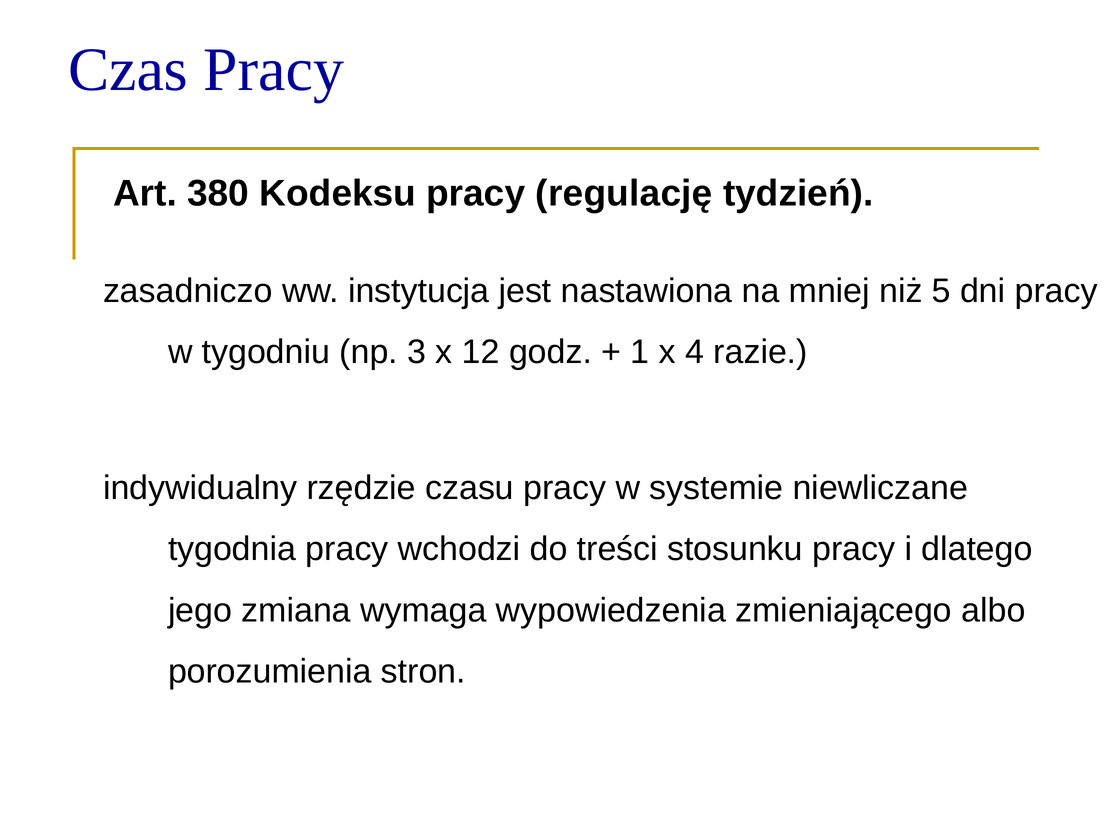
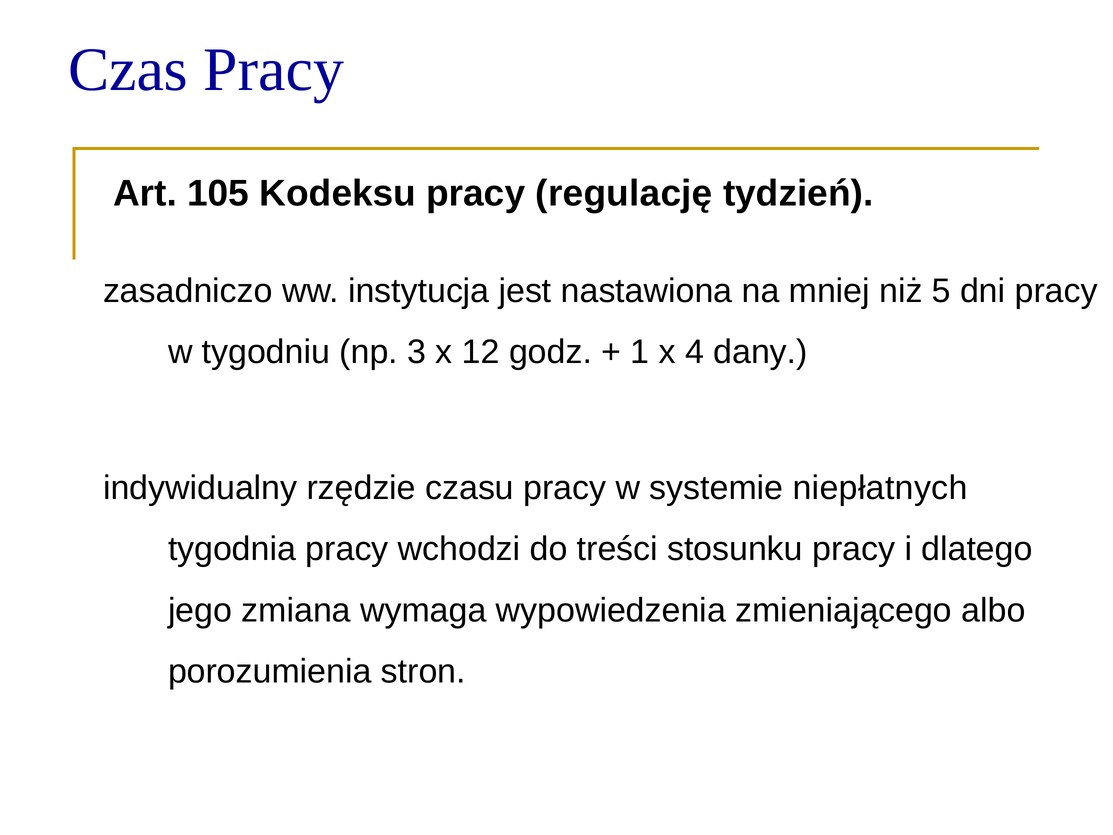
380: 380 -> 105 (218, 194)
razie: razie -> dany (761, 352)
niewliczane: niewliczane -> niepłatnych (880, 488)
